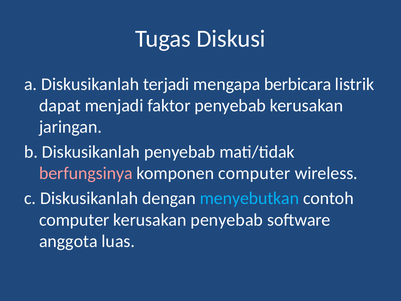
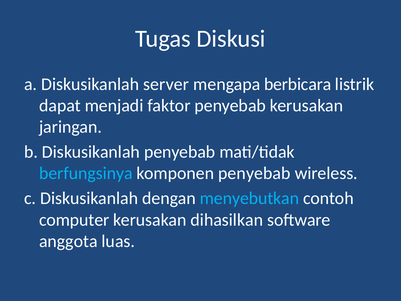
terjadi: terjadi -> server (166, 84)
berfungsinya colour: pink -> light blue (86, 173)
komponen computer: computer -> penyebab (254, 173)
kerusakan penyebab: penyebab -> dihasilkan (227, 220)
